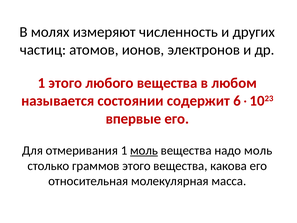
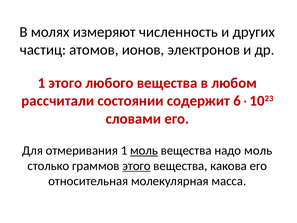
называется: называется -> рассчитали (58, 101)
впервые: впервые -> словами (133, 119)
этого underline: none -> present (136, 166)
